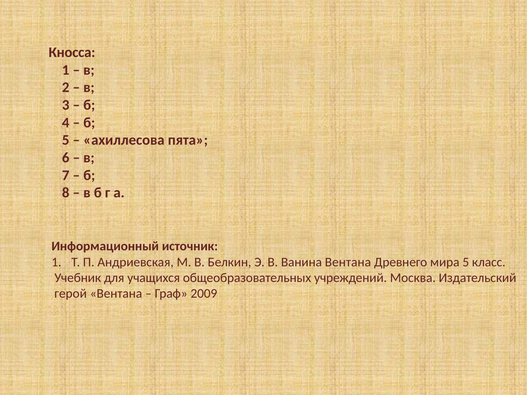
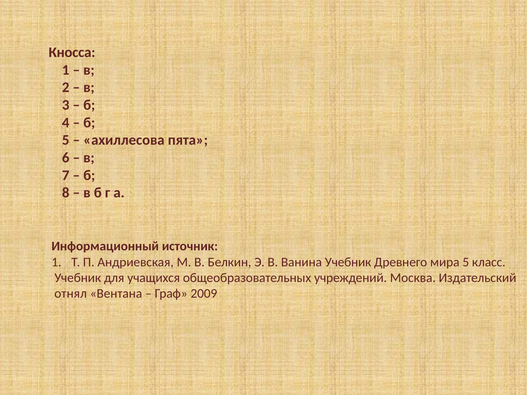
Ванина Вентана: Вентана -> Учебник (348, 262)
герой: герой -> отнял (71, 294)
